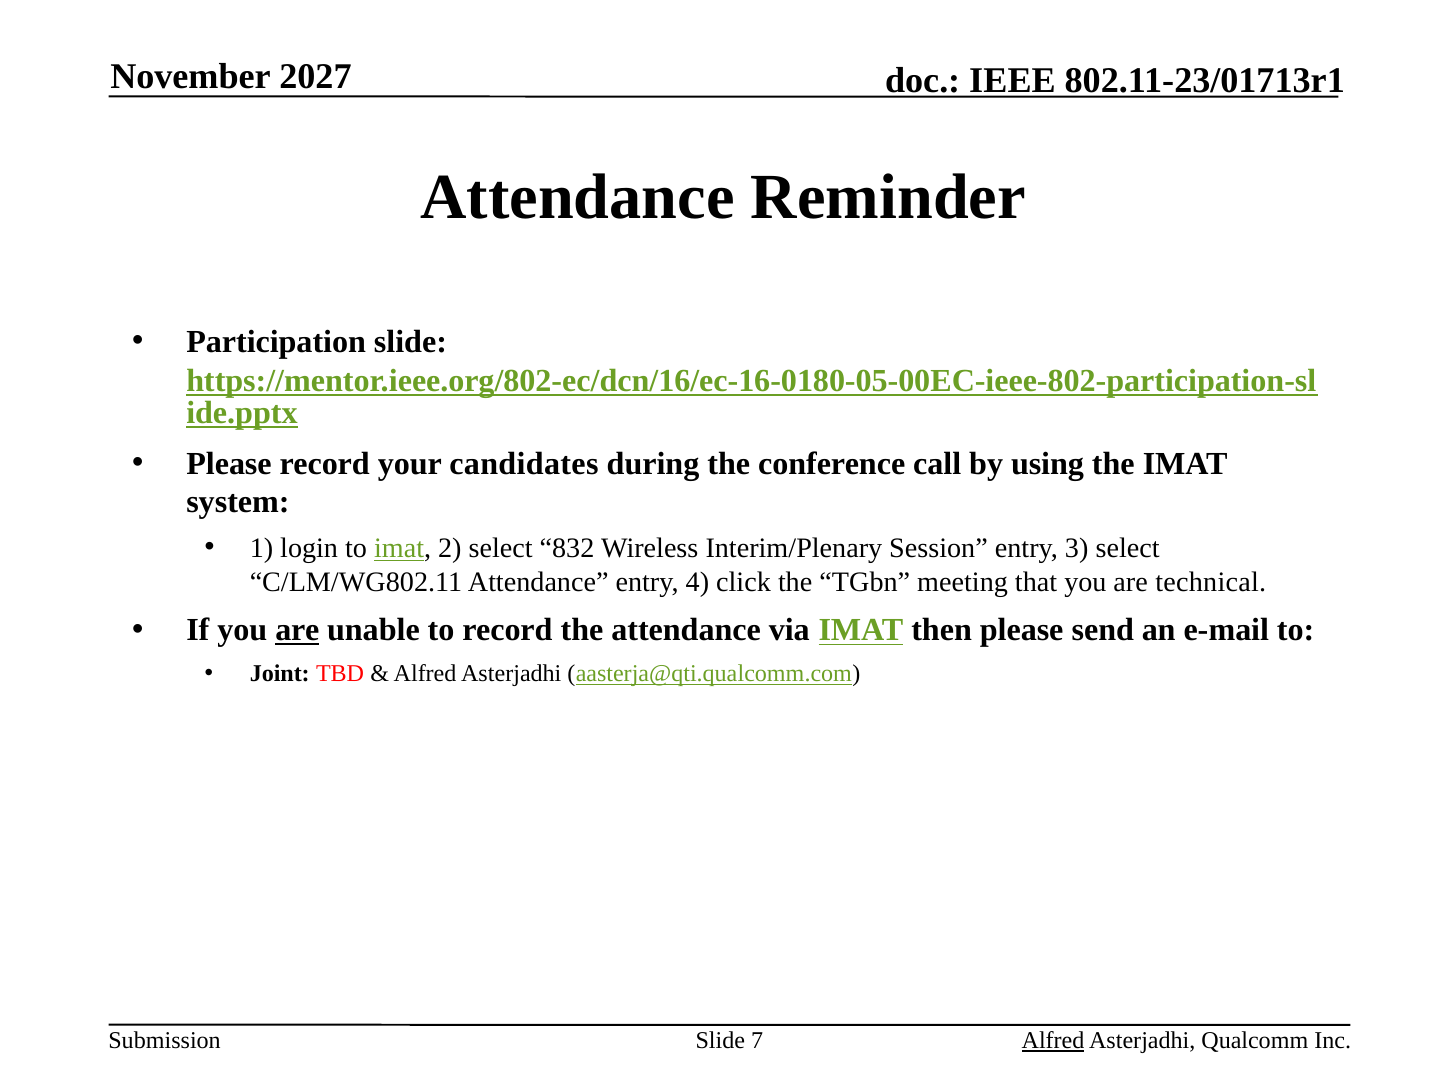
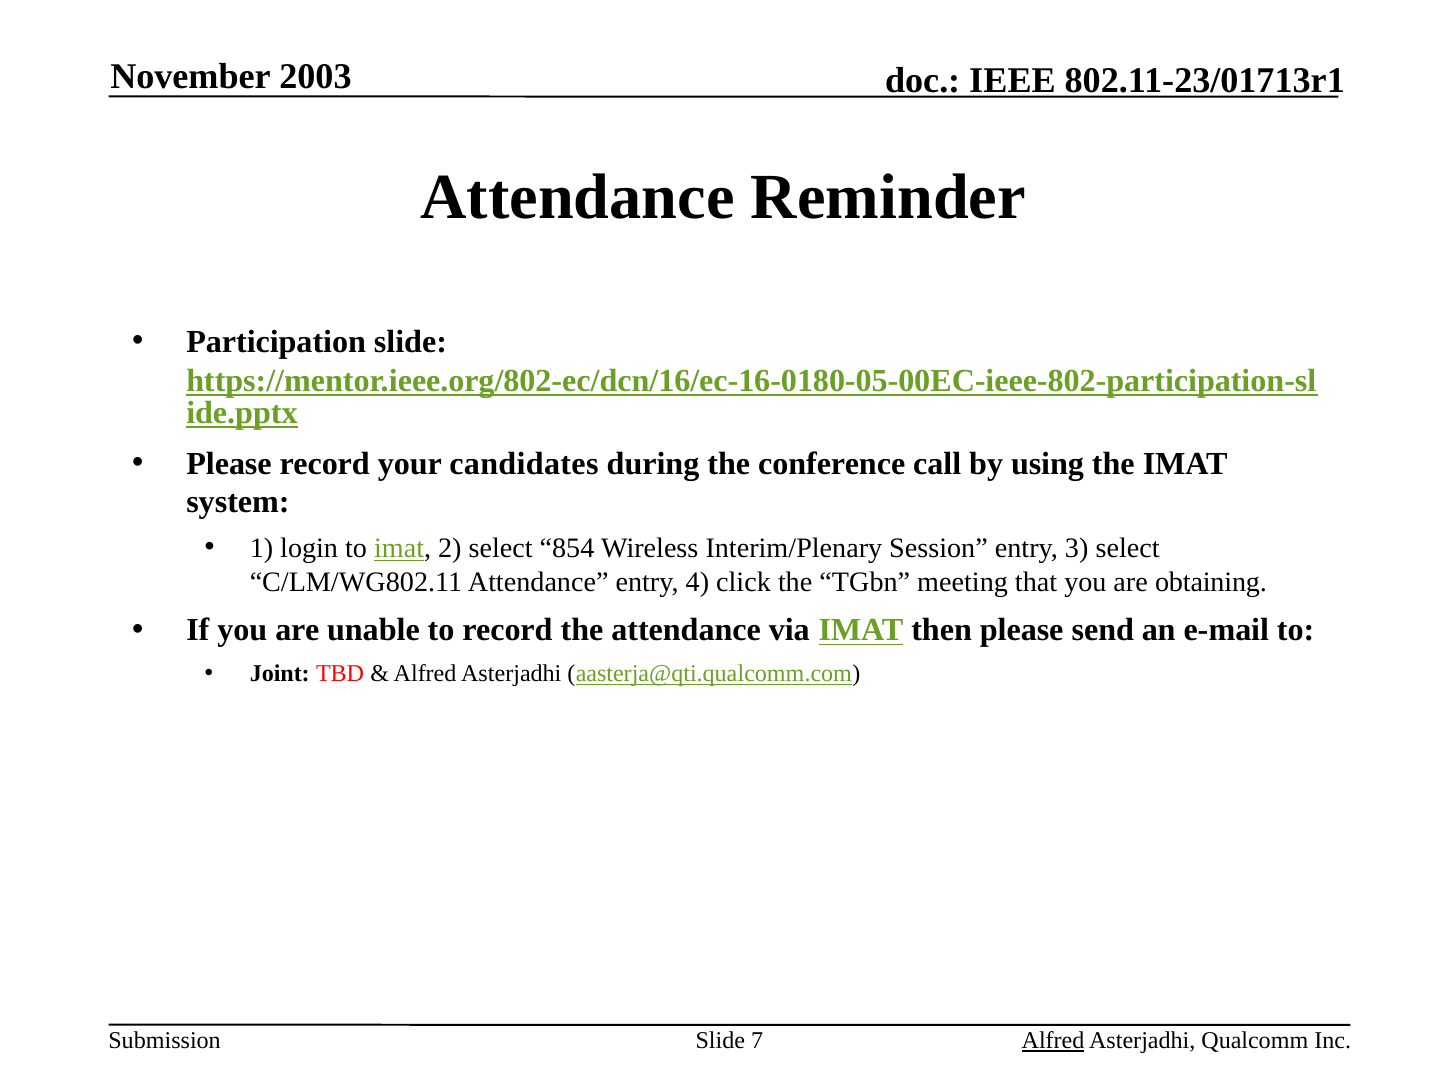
2027: 2027 -> 2003 (315, 77)
832: 832 -> 854 (567, 548)
technical: technical -> obtaining (1211, 582)
are underline: present -> none (297, 630)
